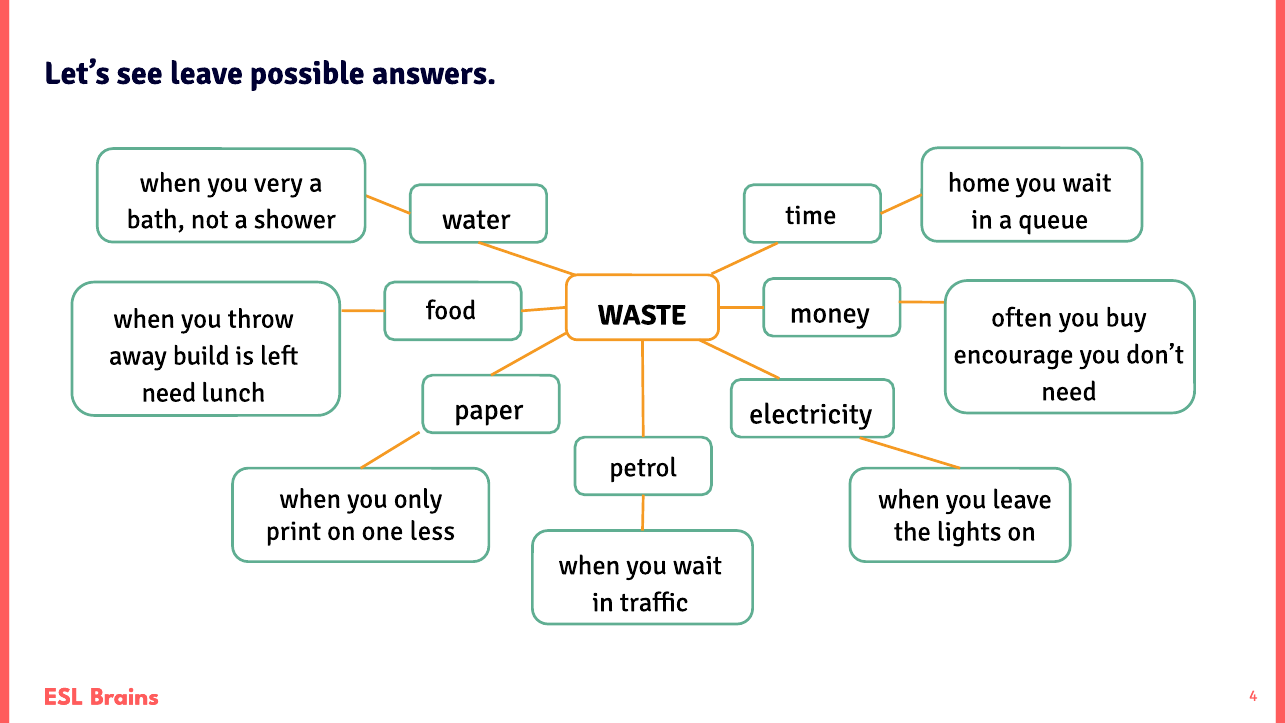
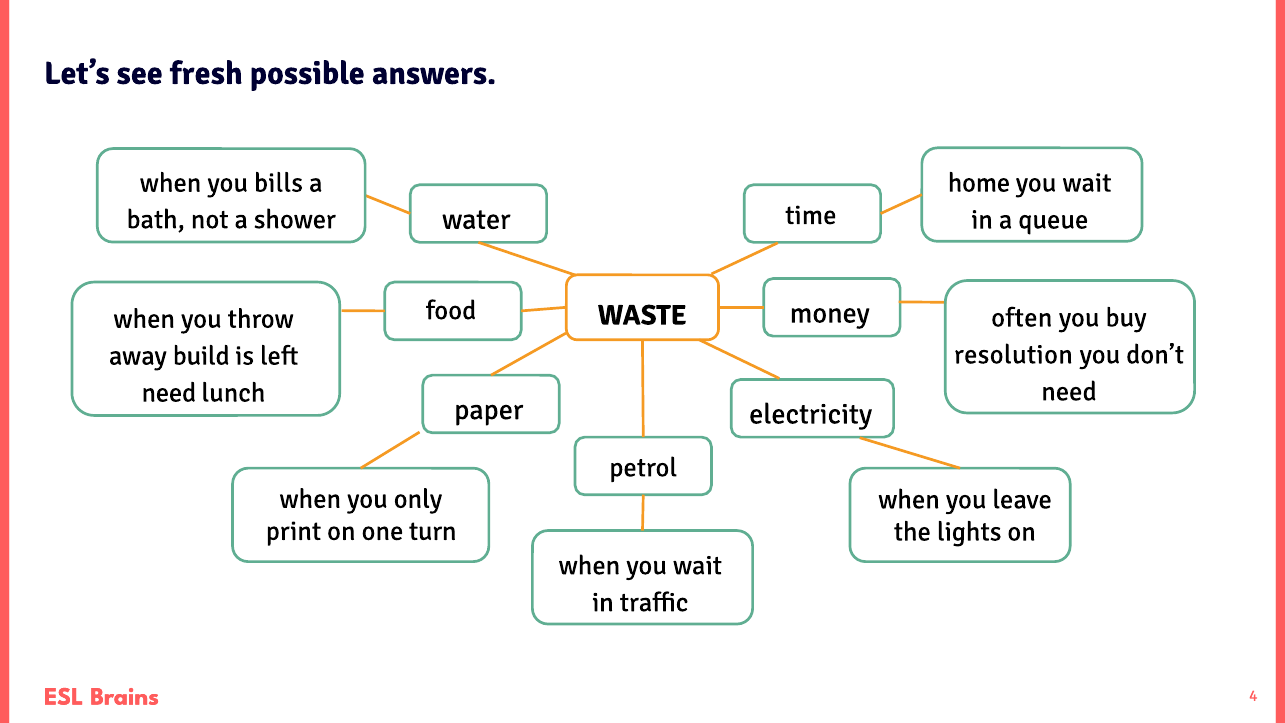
see leave: leave -> fresh (206, 73)
very: very -> bills (279, 183)
encourage: encourage -> resolution (1013, 355)
less: less -> turn (433, 531)
